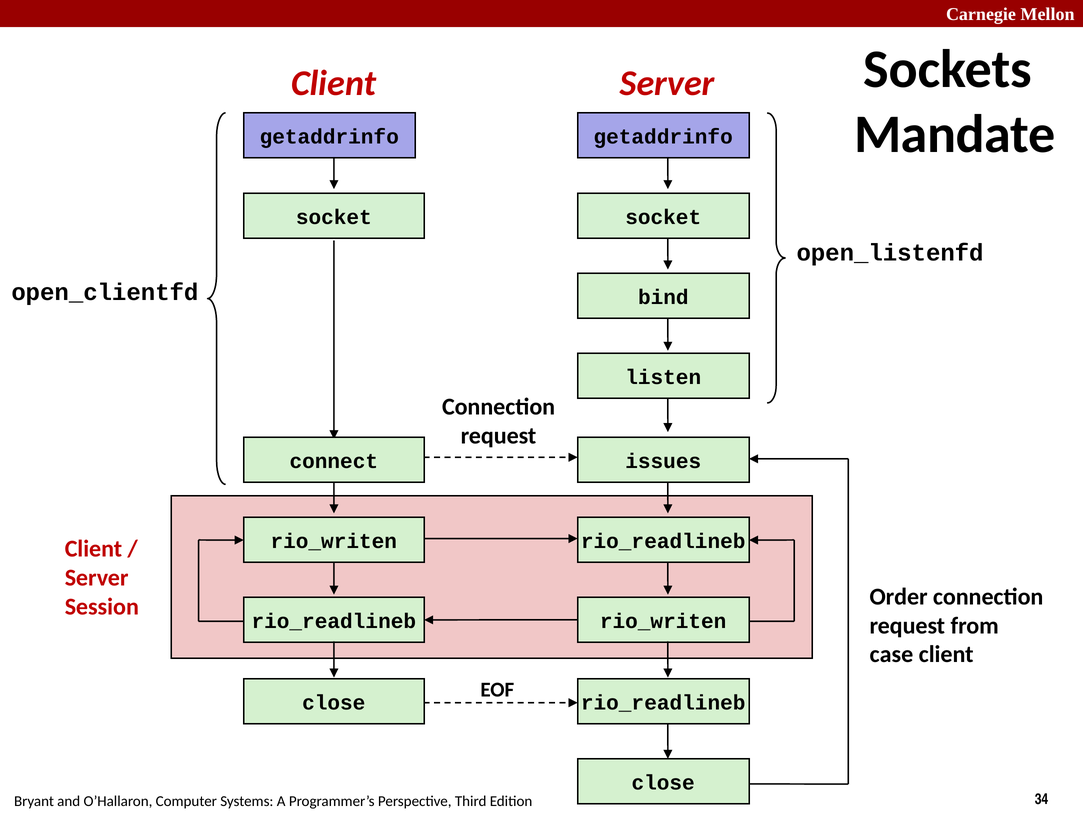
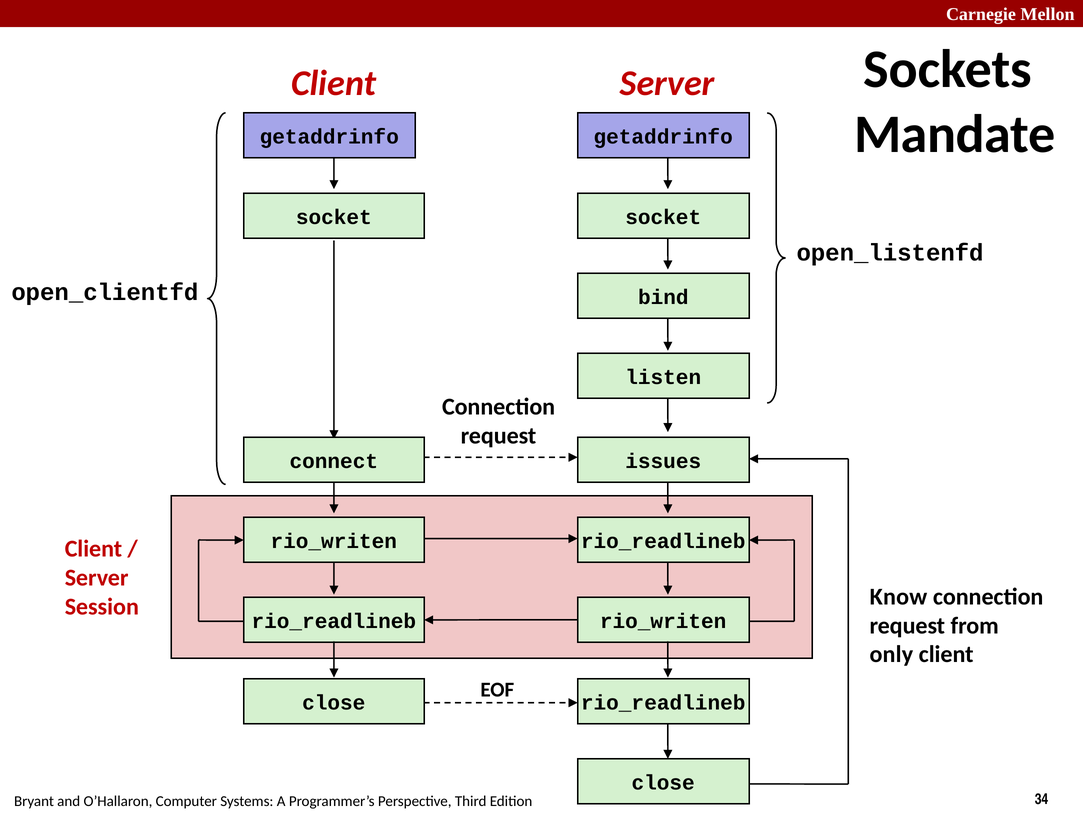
Order: Order -> Know (898, 596)
case: case -> only (891, 654)
